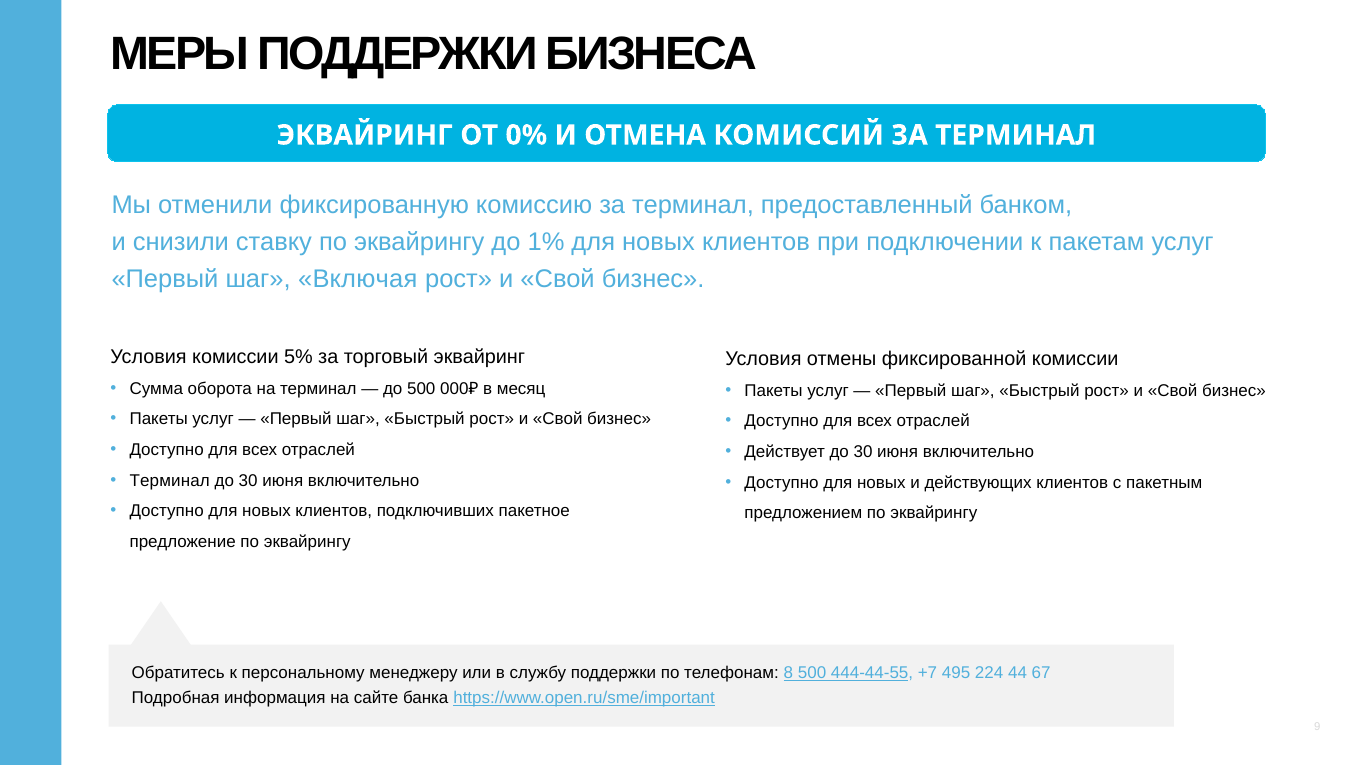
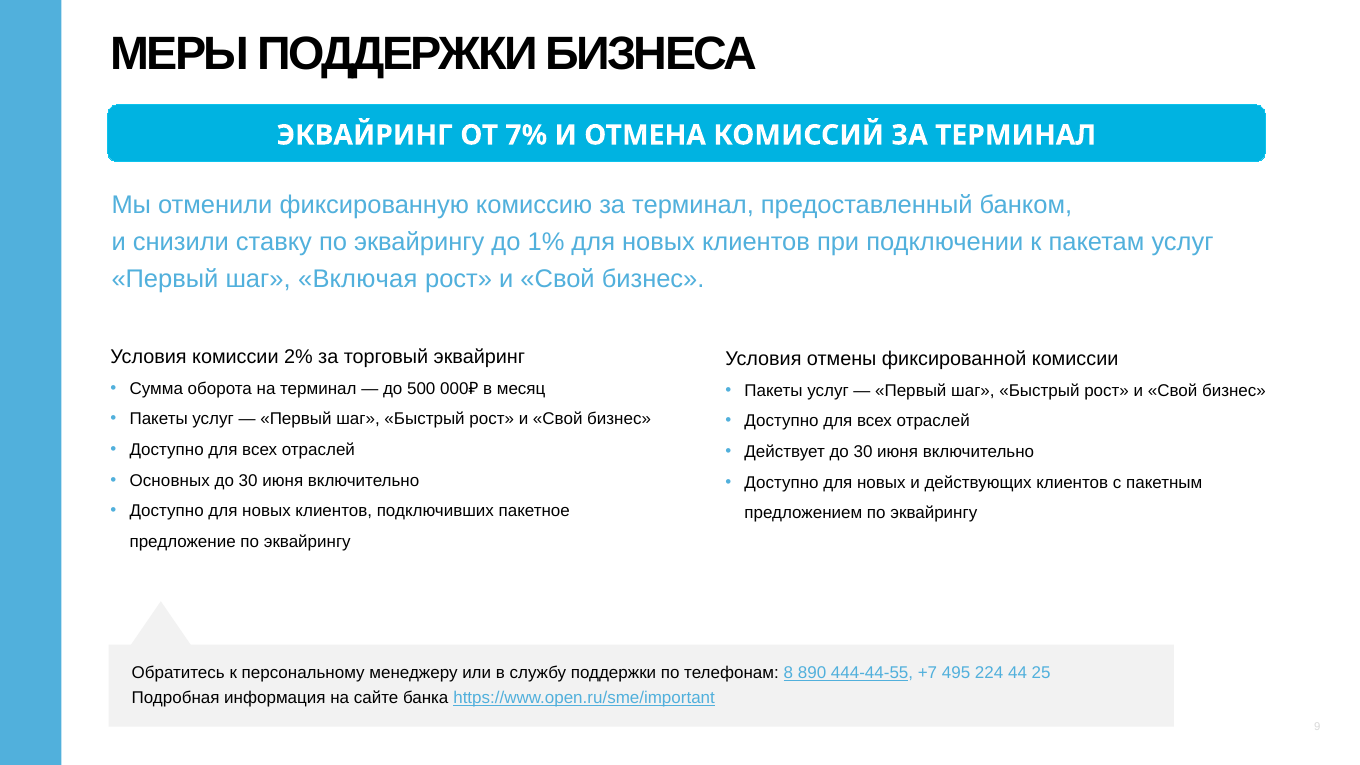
0%: 0% -> 7% (526, 135)
5%: 5% -> 2% (298, 357)
Терминал: Терминал -> Основных (170, 481)
8 500: 500 -> 890 (812, 673)
67: 67 -> 25 (1041, 673)
